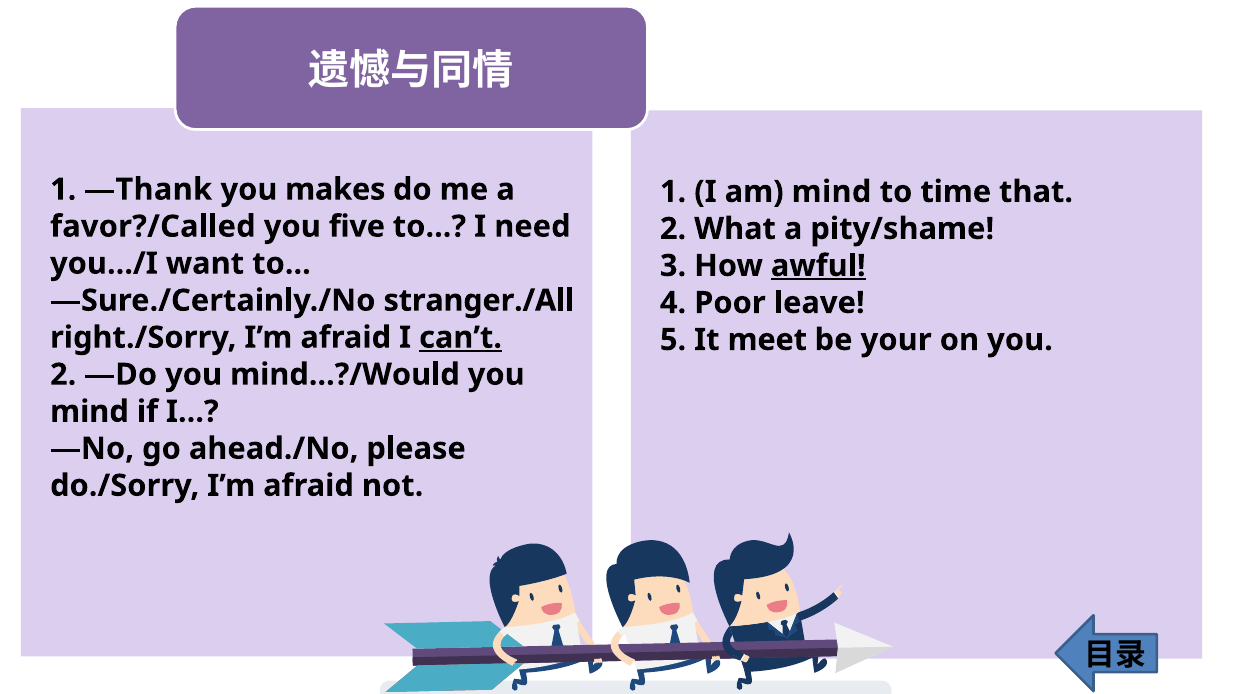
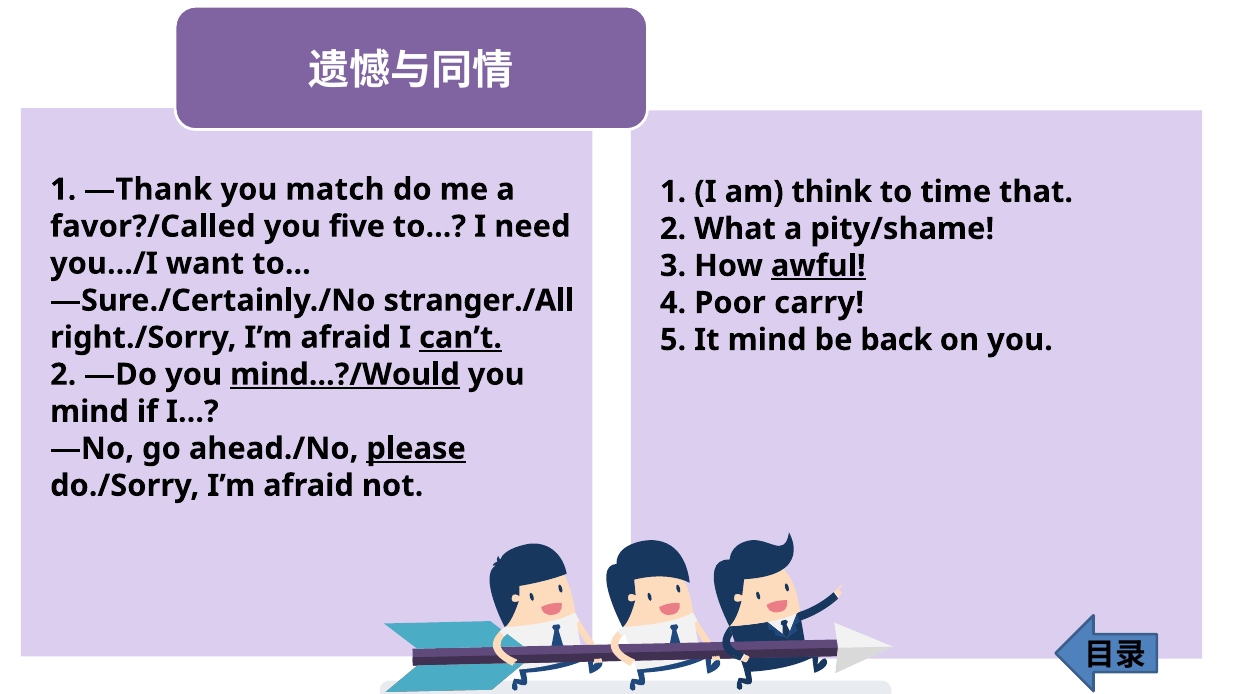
makes: makes -> match (335, 190)
am mind: mind -> think (832, 192)
leave: leave -> carry (819, 303)
It meet: meet -> mind (767, 340)
your: your -> back (896, 340)
mind...?/Would underline: none -> present (345, 375)
please underline: none -> present (416, 449)
